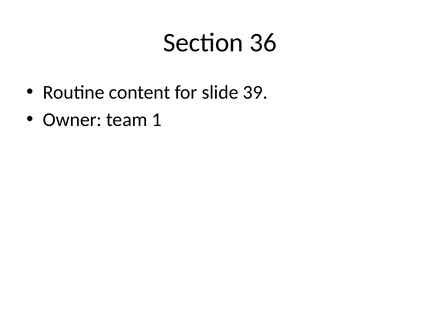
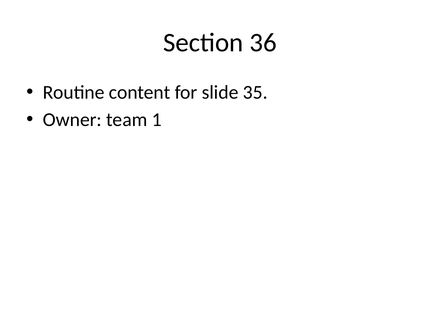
39: 39 -> 35 (255, 92)
